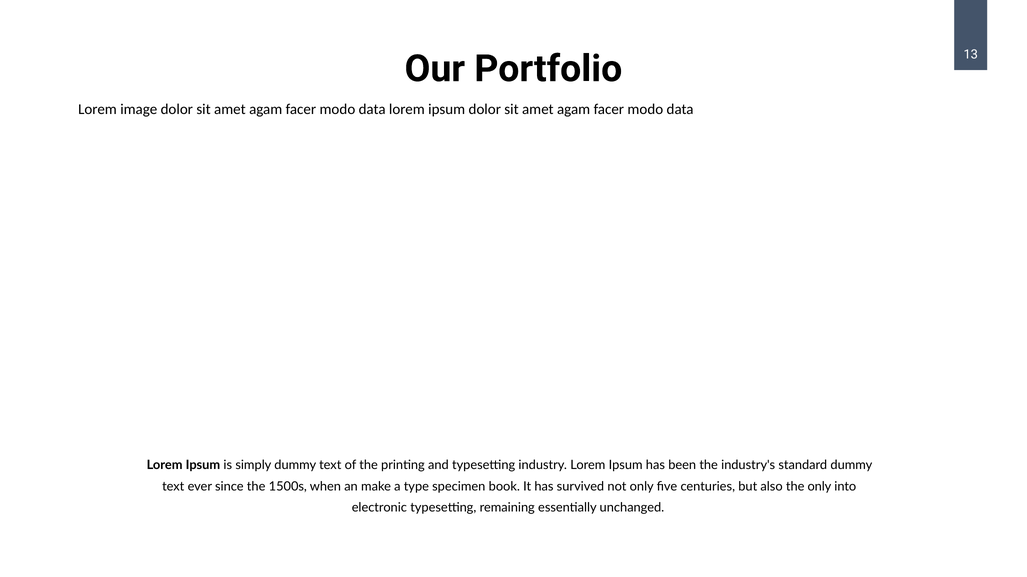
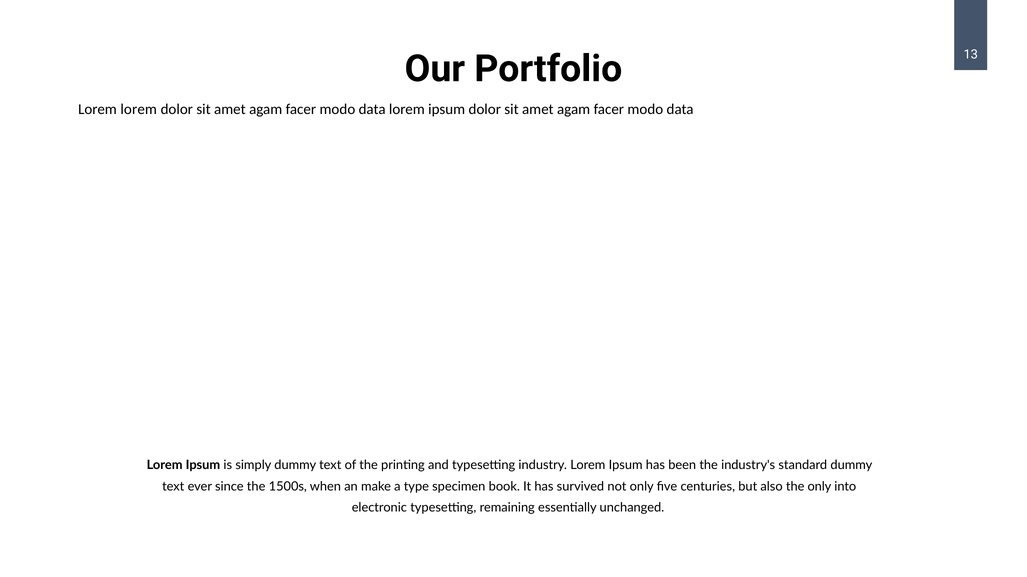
Lorem image: image -> lorem (139, 109)
